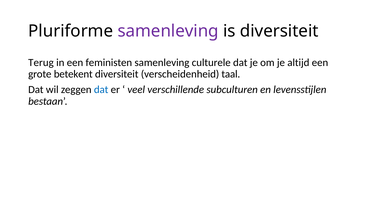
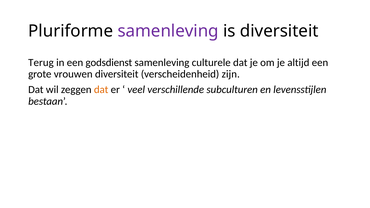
feministen: feministen -> godsdienst (109, 63)
betekent: betekent -> vrouwen (73, 74)
taal: taal -> zijn (231, 74)
dat colour: blue -> orange (101, 90)
